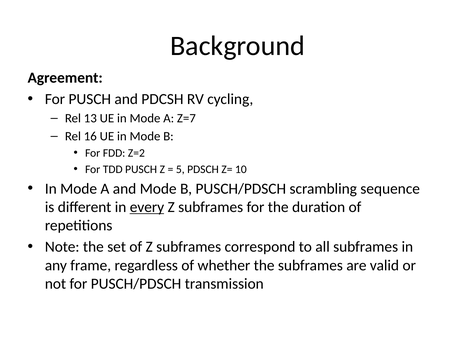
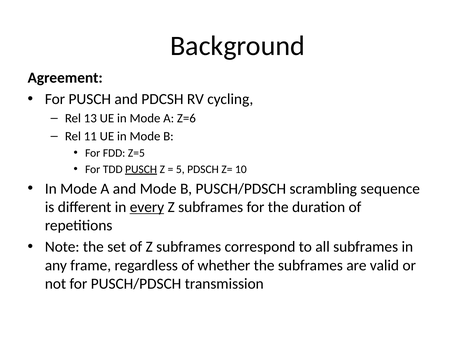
Z=7: Z=7 -> Z=6 (186, 118)
16: 16 -> 11 (90, 136)
Z=2: Z=2 -> Z=5 (136, 153)
PUSCH underline: none -> present (141, 169)
